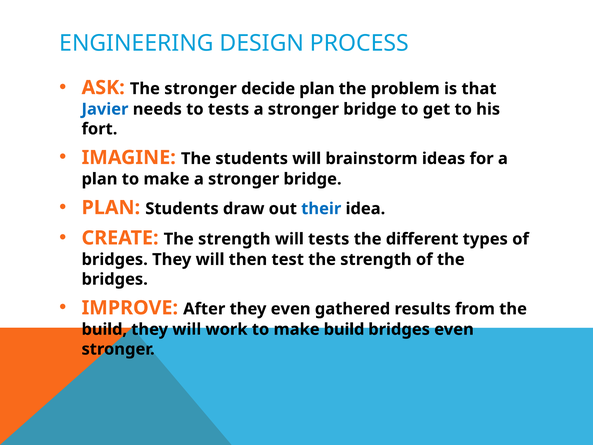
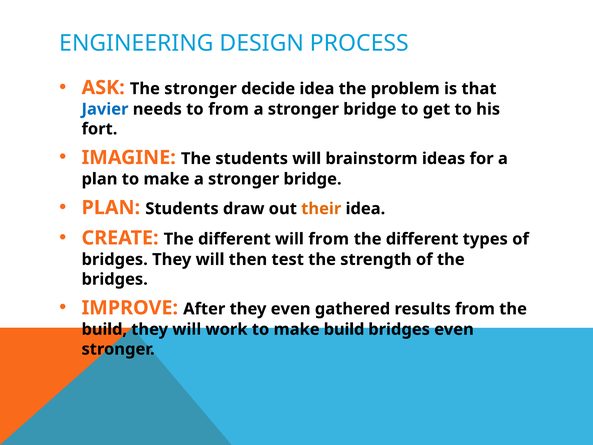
decide plan: plan -> idea (317, 89)
to tests: tests -> from (229, 109)
their colour: blue -> orange (321, 209)
CREATE The strength: strength -> different (234, 239)
will tests: tests -> from (329, 239)
